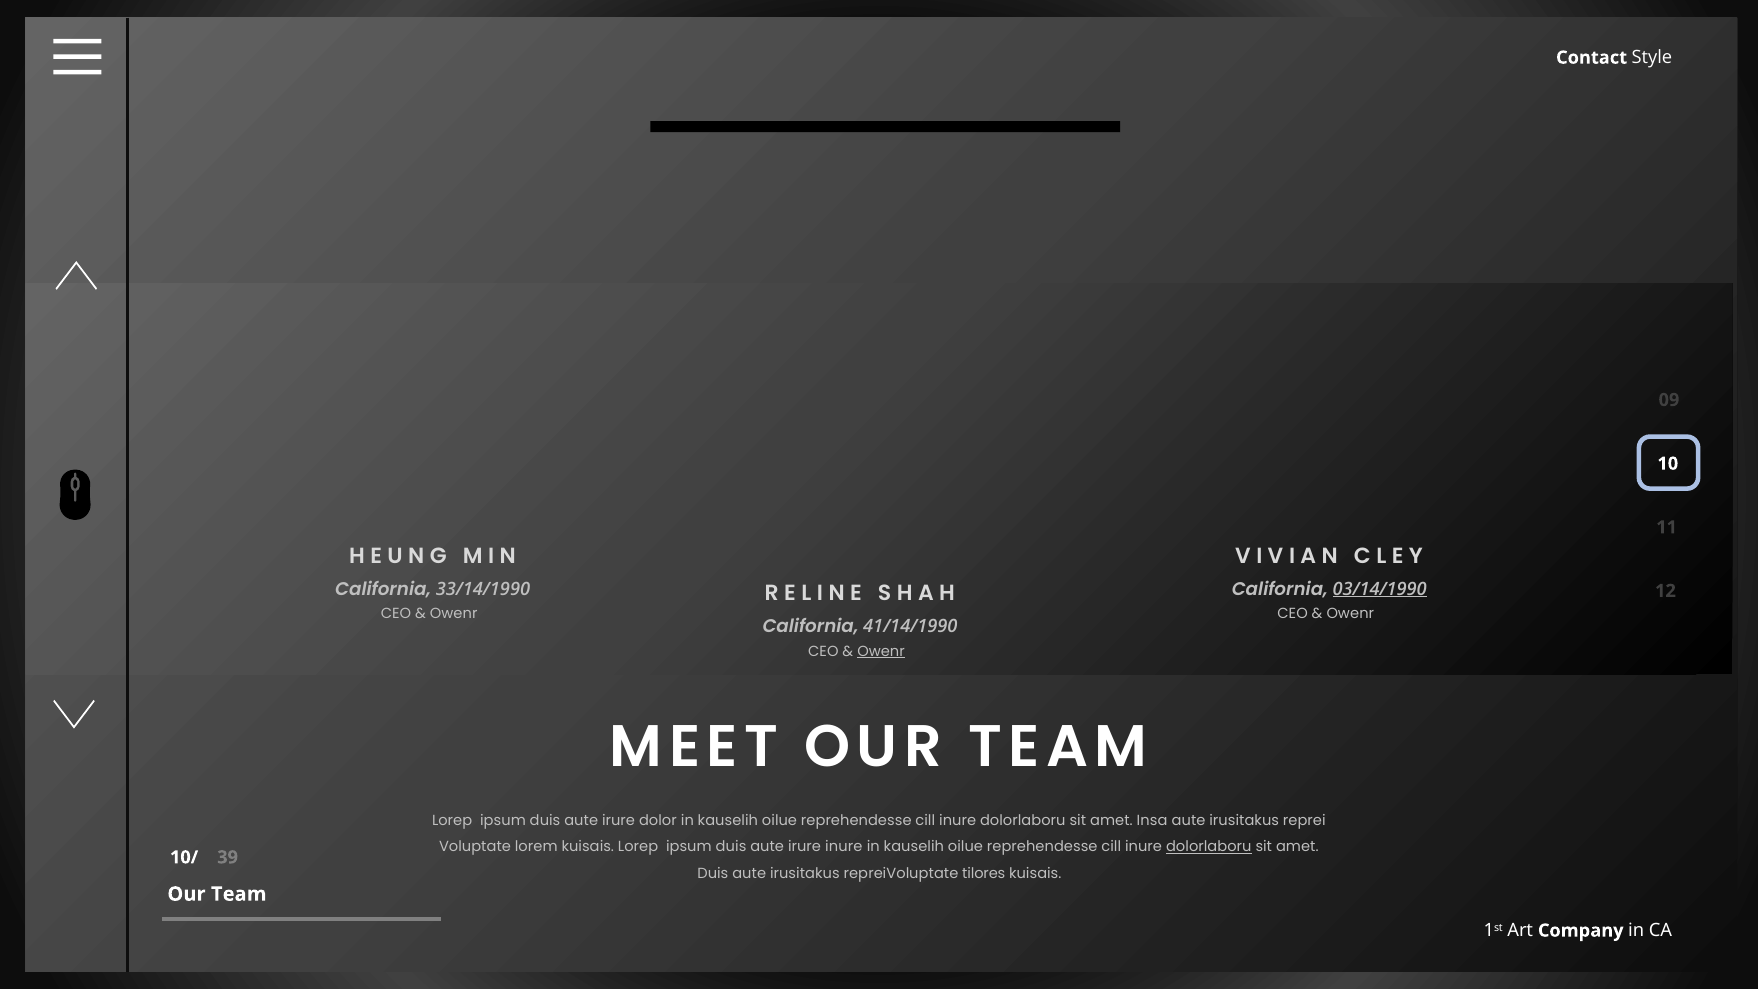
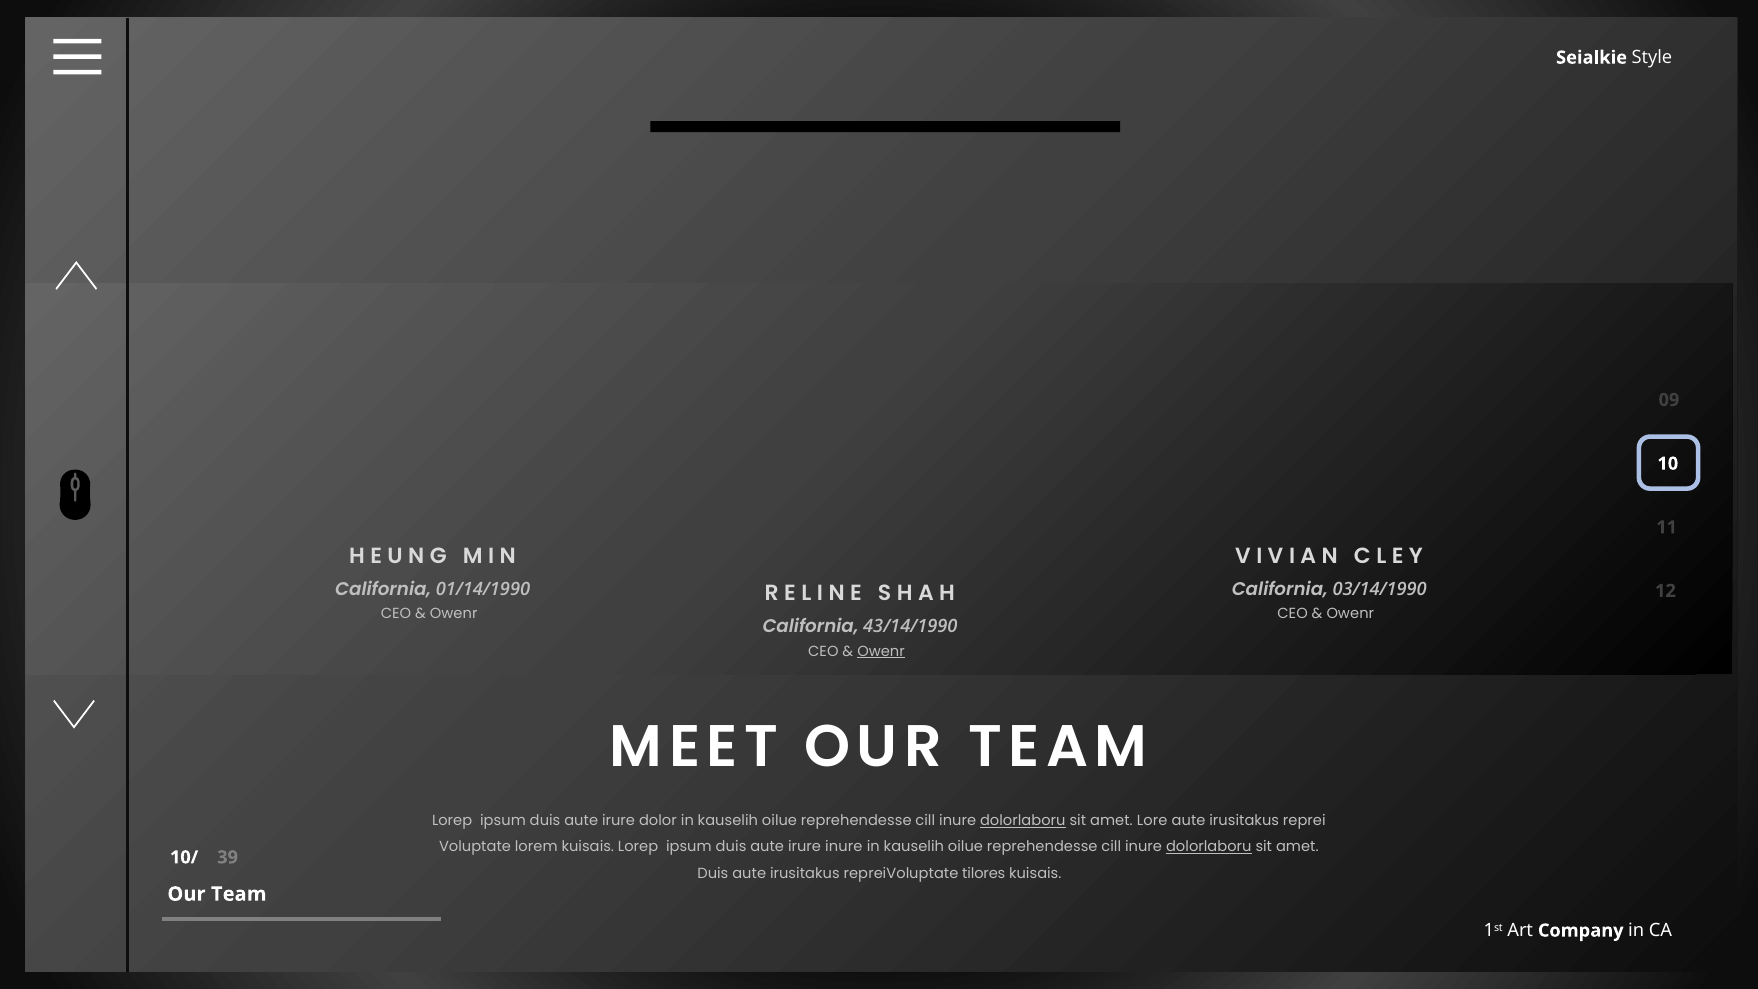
Contact: Contact -> Seialkie (1592, 58)
33/14/1990: 33/14/1990 -> 01/14/1990 (483, 589)
03/14/1990 underline: present -> none (1380, 589)
41/14/1990: 41/14/1990 -> 43/14/1990 (910, 626)
dolorlaboru underline: none -> present (1023, 821)
Insa: Insa -> Lore (1152, 821)
